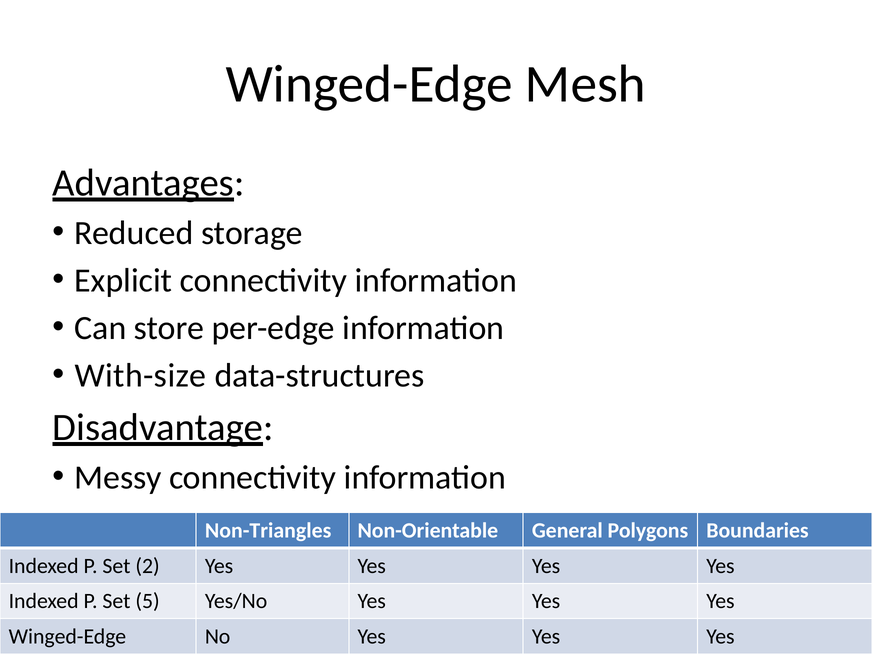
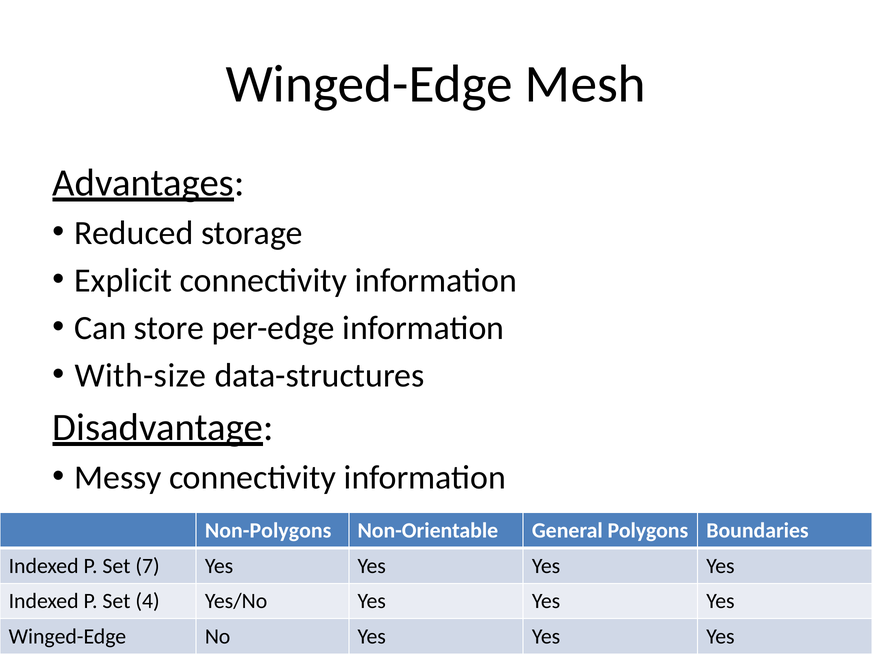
Non-Triangles: Non-Triangles -> Non-Polygons (268, 530)
2: 2 -> 7 (148, 566)
5: 5 -> 4 (148, 601)
